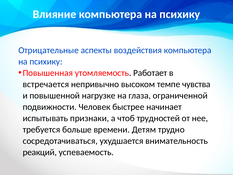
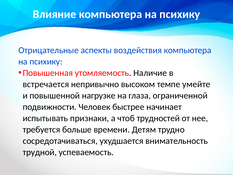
Работает: Работает -> Наличие (150, 73)
чувства: чувства -> умейте (196, 84)
реакций: реакций -> трудной (40, 152)
